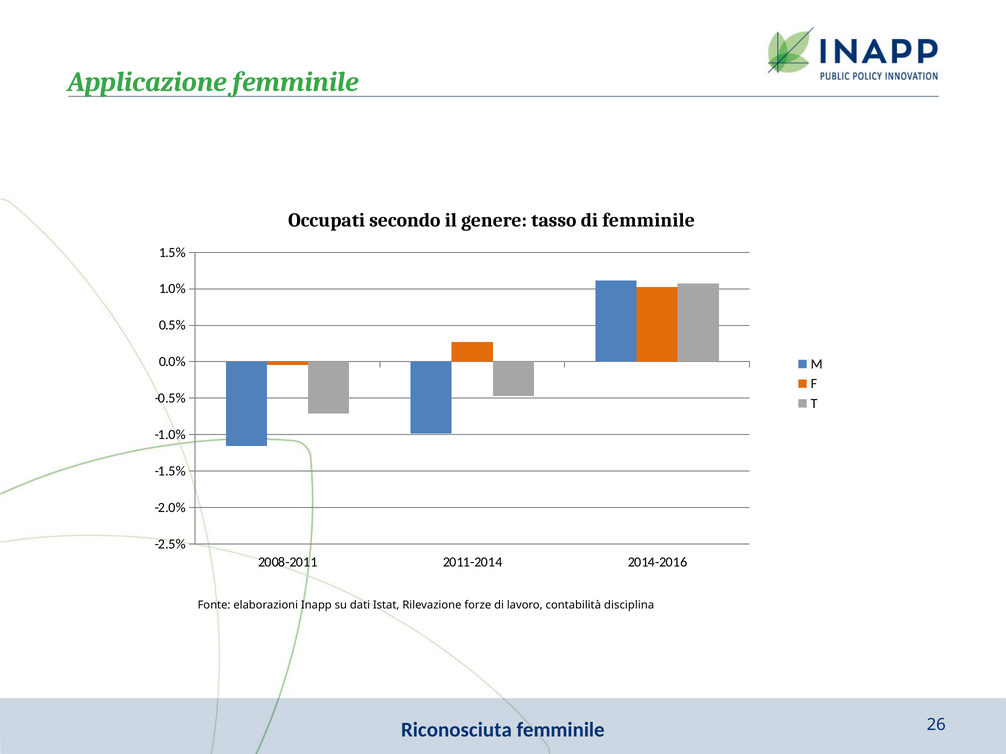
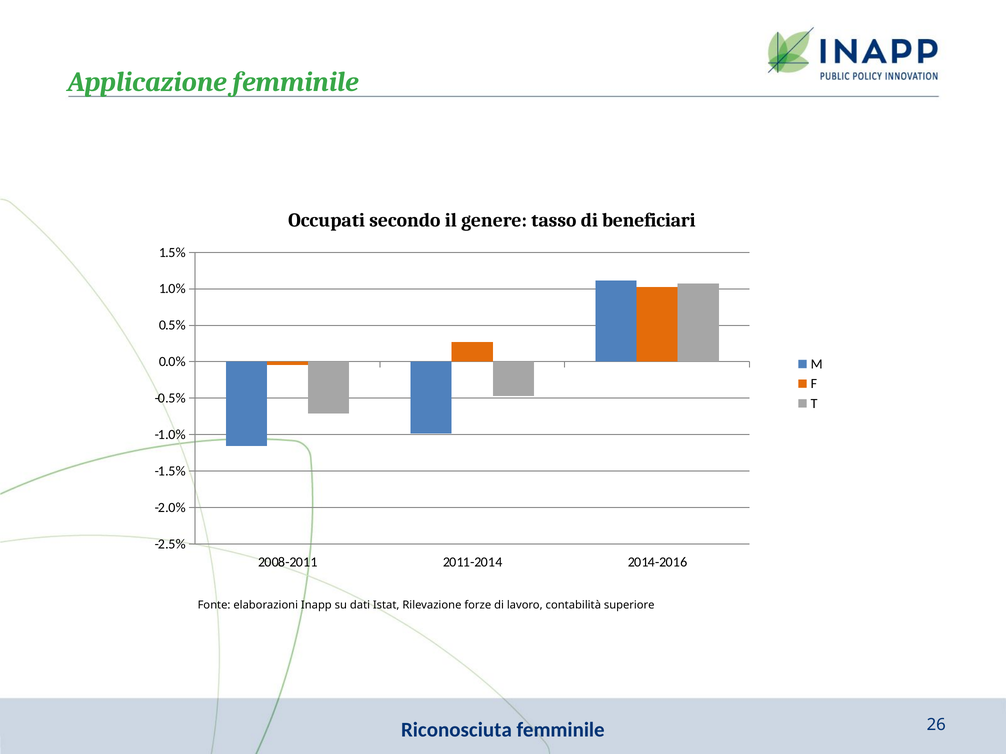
di femminile: femminile -> beneficiari (649, 220)
disciplina: disciplina -> superiore (629, 606)
